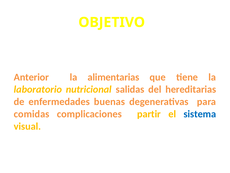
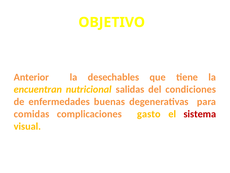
alimentarias: alimentarias -> desechables (113, 77)
laboratorio: laboratorio -> encuentran (38, 89)
hereditarias: hereditarias -> condiciones (191, 89)
partir: partir -> gasto (149, 114)
sistema colour: blue -> red (200, 114)
